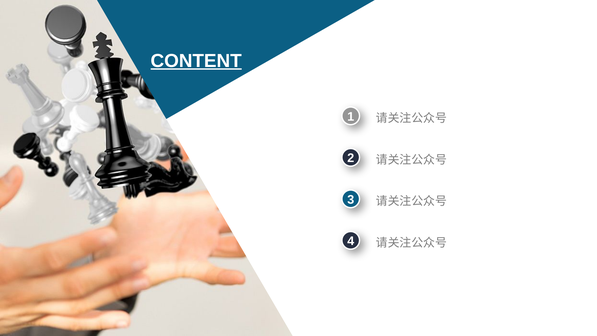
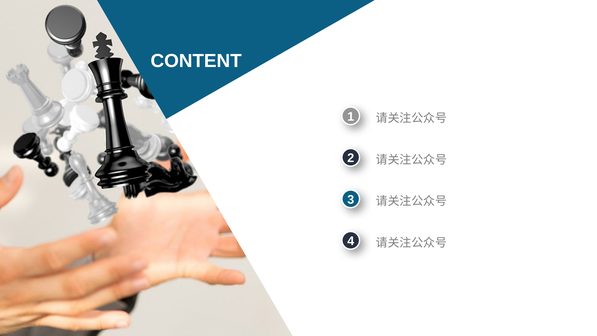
CONTENT underline: present -> none (196, 61)
